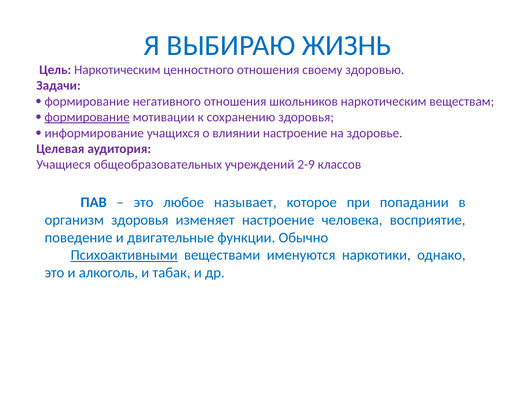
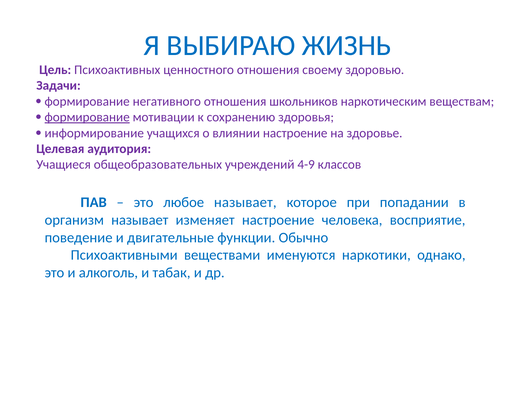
Цель Наркотическим: Наркотическим -> Психоактивных (117, 70)
2-9: 2-9 -> 4-9 (306, 165)
организм здоровья: здоровья -> называет (140, 220)
Психоактивными underline: present -> none (124, 255)
